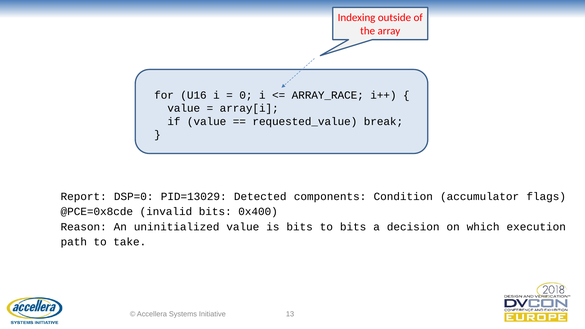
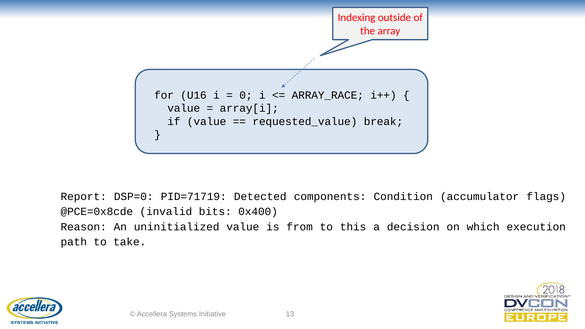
PID=13029: PID=13029 -> PID=71719 (194, 197)
is bits: bits -> from (300, 227)
to bits: bits -> this (353, 227)
